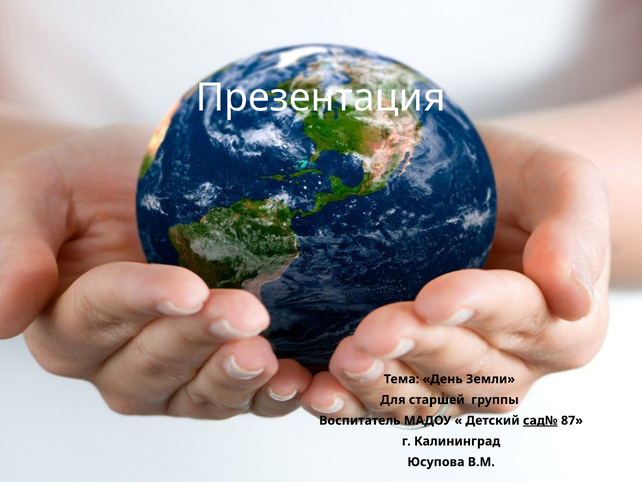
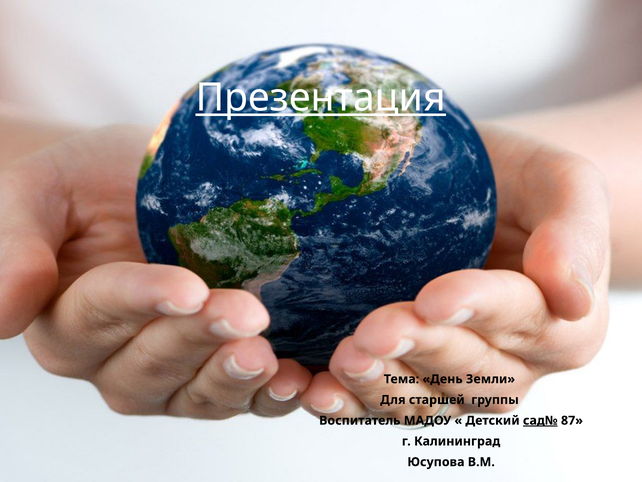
Презентация underline: none -> present (321, 98)
